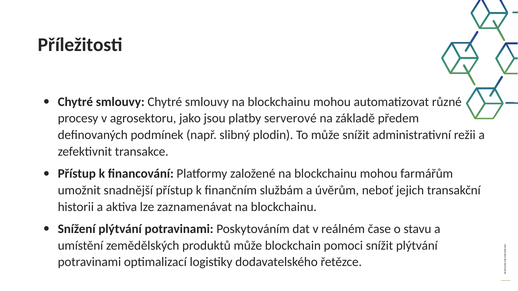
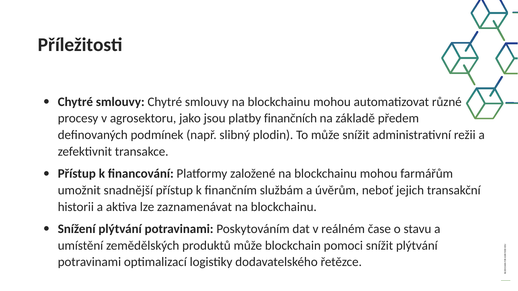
serverové: serverové -> finančních (290, 119)
